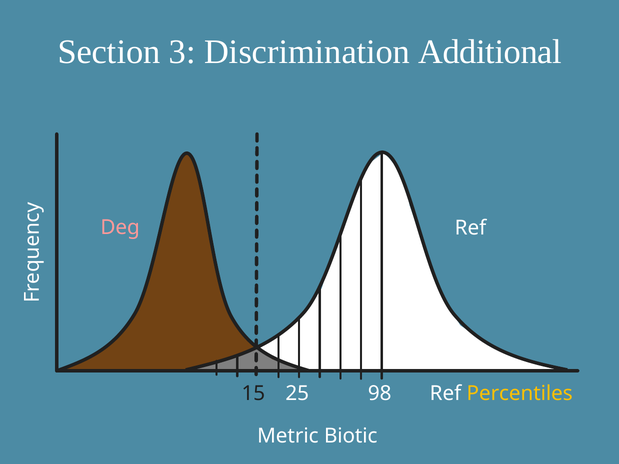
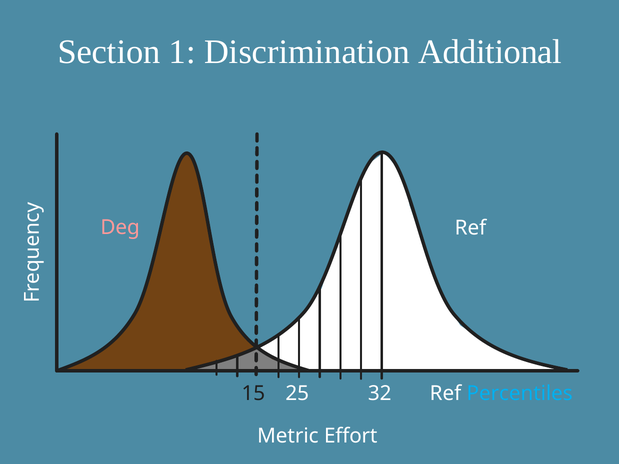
3: 3 -> 1 (182, 52)
98: 98 -> 32 (380, 393)
Percentiles colour: yellow -> light blue (520, 394)
Biotic: Biotic -> Effort (351, 436)
